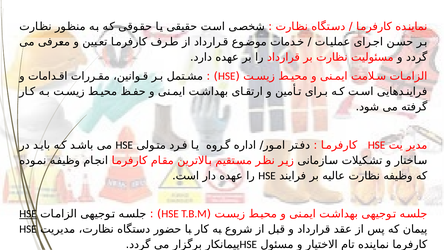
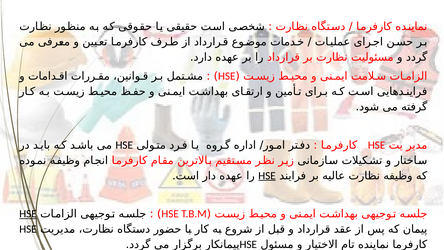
HSE underline: none -> present (267, 176)
